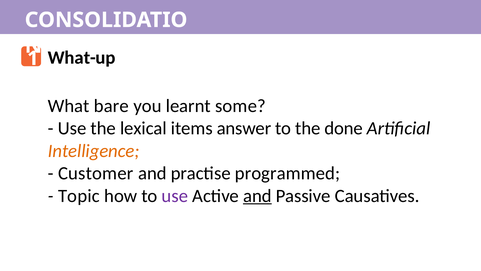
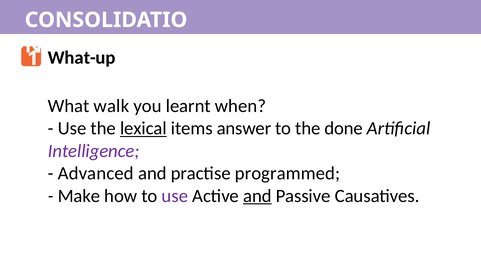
bare: bare -> walk (111, 106)
some: some -> when (241, 106)
lexical underline: none -> present (143, 128)
Intelligence colour: orange -> purple (94, 151)
Customer: Customer -> Advanced (96, 173)
Topic: Topic -> Make (79, 196)
